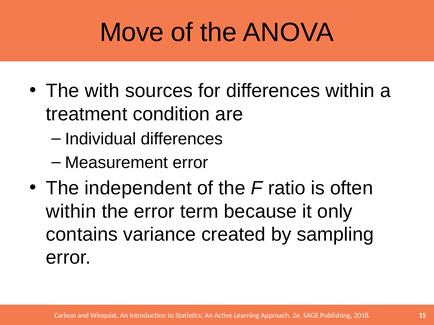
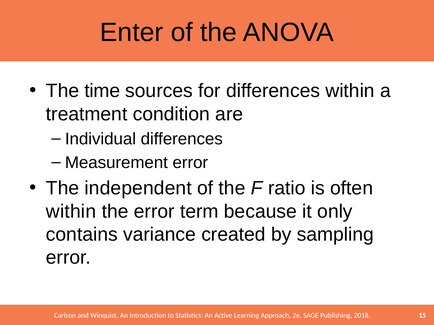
Move: Move -> Enter (132, 33)
with: with -> time (102, 91)
